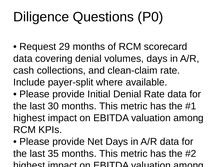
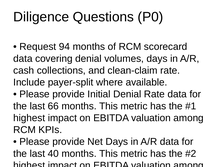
29: 29 -> 94 (64, 47)
30: 30 -> 66 (53, 106)
35: 35 -> 40 (53, 153)
